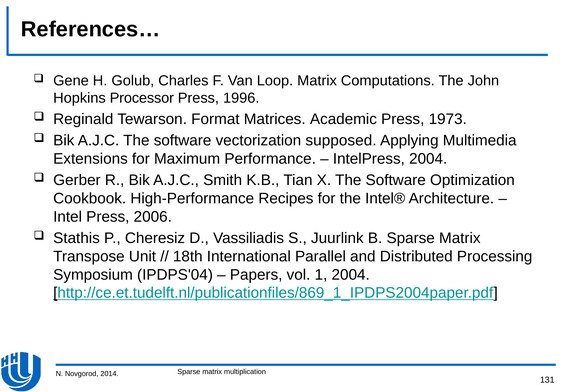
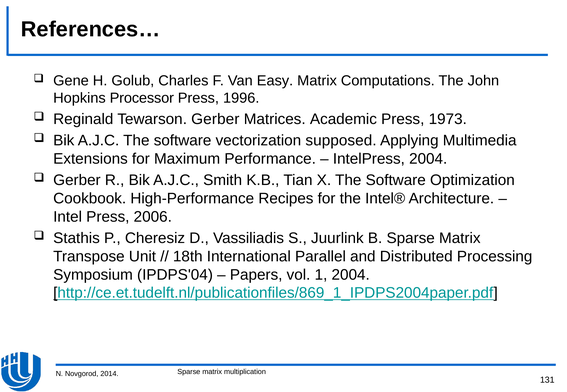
Loop: Loop -> Easy (275, 81)
Tewarson Format: Format -> Gerber (215, 119)
